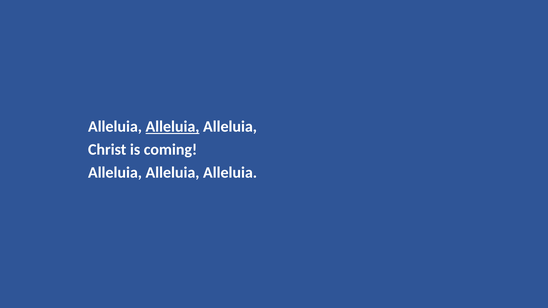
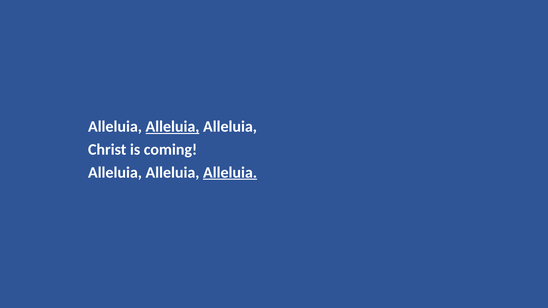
Alleluia underline: none -> present (230, 173)
